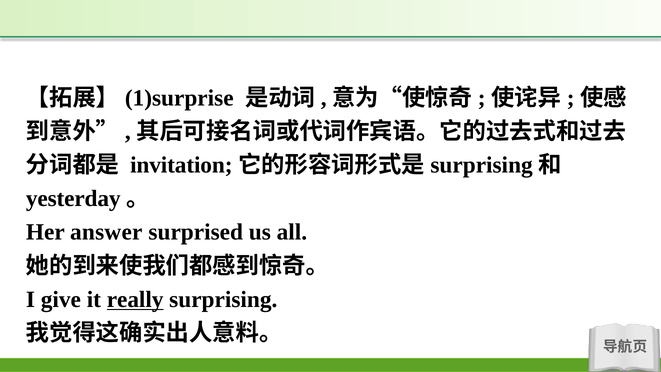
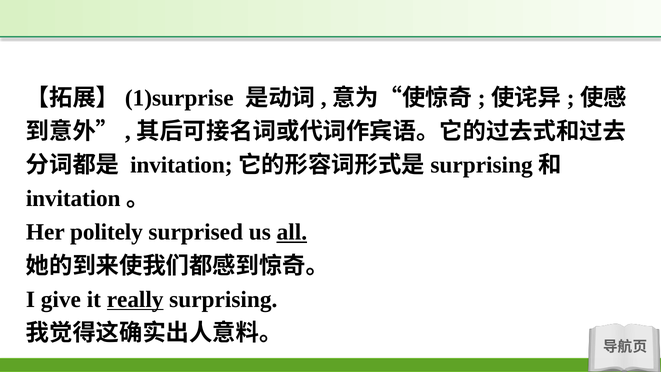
yesterday: yesterday -> invitation (73, 199)
answer: answer -> politely (106, 232)
all underline: none -> present (292, 232)
